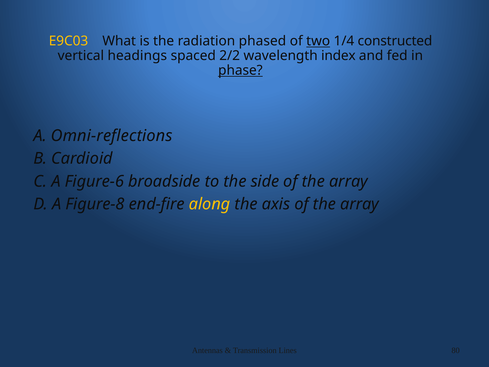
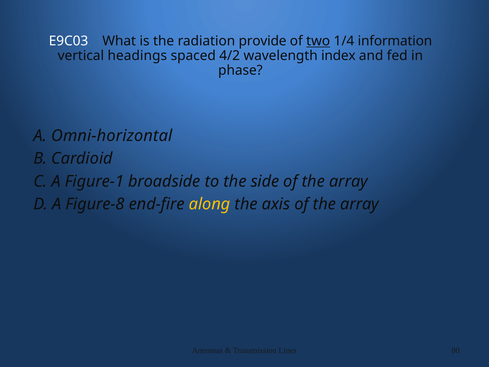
E9C03 colour: yellow -> white (69, 41)
phased: phased -> provide (263, 41)
constructed: constructed -> information (395, 41)
2/2: 2/2 -> 4/2 (230, 56)
phase underline: present -> none (240, 70)
Omni-reflections: Omni-reflections -> Omni-horizontal (112, 136)
Figure-6: Figure-6 -> Figure-1 (94, 181)
